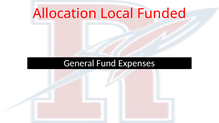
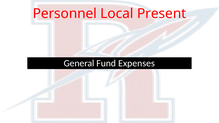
Allocation: Allocation -> Personnel (65, 14)
Funded: Funded -> Present (162, 14)
